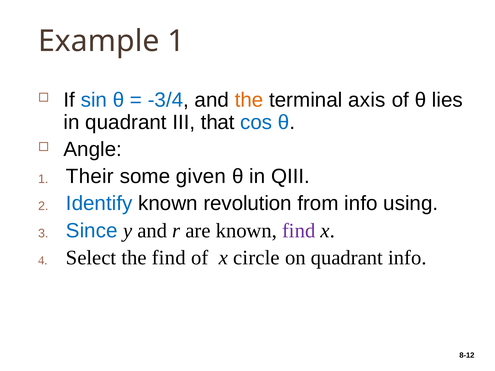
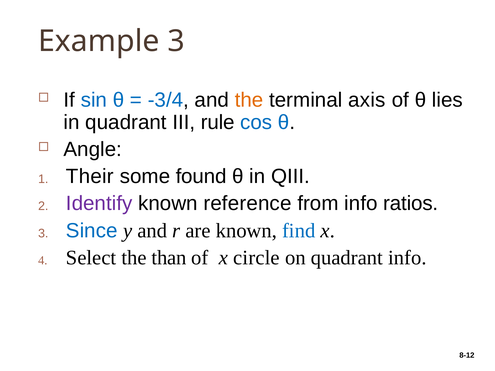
Example 1: 1 -> 3 (176, 41)
that: that -> rule (218, 122)
given: given -> found (201, 177)
Identify colour: blue -> purple (99, 204)
revolution: revolution -> reference (247, 204)
using: using -> ratios (411, 204)
find colour: purple -> blue (299, 231)
the find: find -> than (169, 258)
